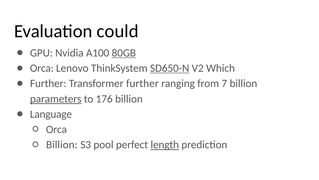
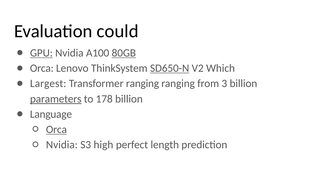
GPU underline: none -> present (41, 53)
Further: Further -> Largest (48, 83)
Transformer further: further -> ranging (142, 83)
7: 7 -> 3 (224, 83)
176: 176 -> 178 (104, 99)
Orca underline: none -> present (56, 129)
Billion: Billion -> Nvidia (62, 144)
pool: pool -> high (103, 144)
length underline: present -> none (165, 144)
